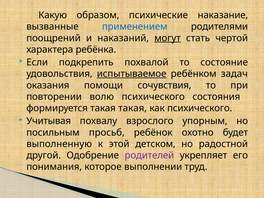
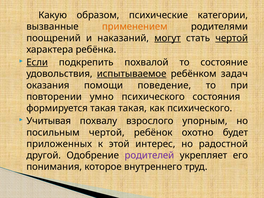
наказание: наказание -> категории (223, 15)
применением colour: blue -> orange (135, 27)
чертой underline: none -> present (232, 38)
Если underline: none -> present (37, 62)
сочувствия: сочувствия -> поведение (164, 85)
волю: волю -> умно (102, 97)
посильным просьб: просьб -> чертой (107, 132)
выполненную: выполненную -> приложенных (59, 144)
детском: детском -> интерес (155, 144)
выполнении: выполнении -> внутреннего (153, 167)
